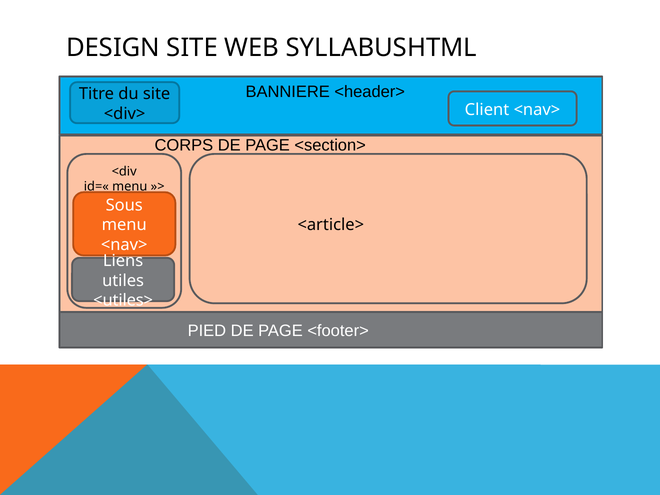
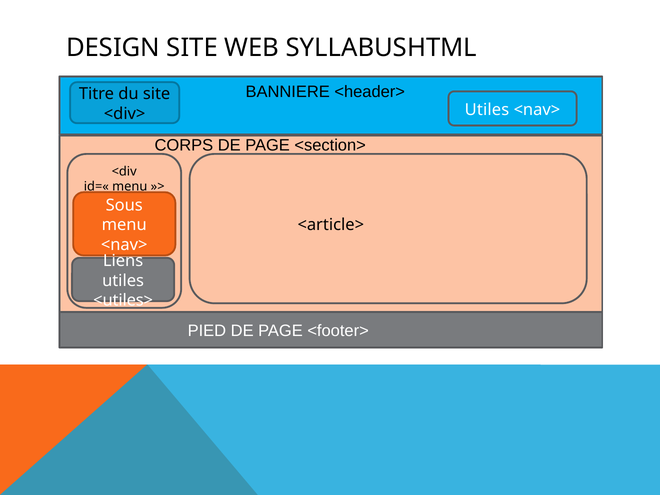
<div> Client: Client -> Utiles (487, 110)
